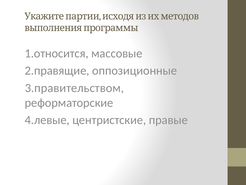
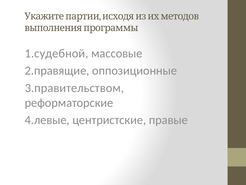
1.относится: 1.относится -> 1.судебной (57, 53)
